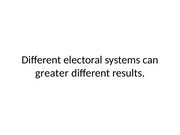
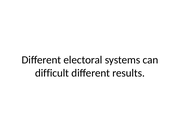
greater: greater -> difficult (52, 73)
